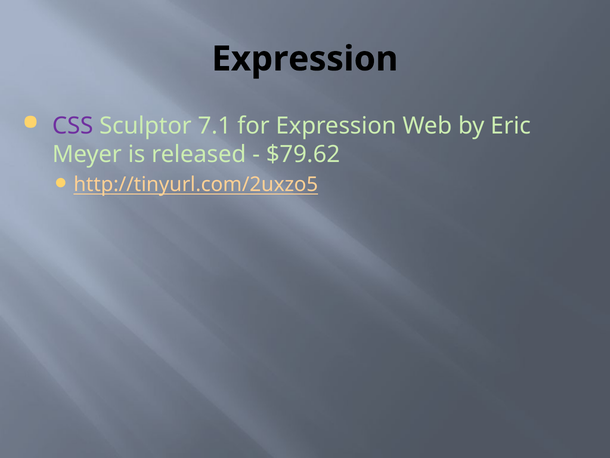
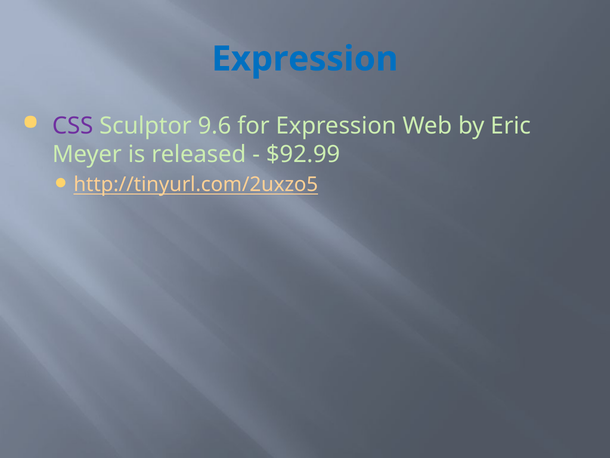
Expression colour: black -> blue (305, 59)
7.1: 7.1 -> 9.6 (214, 126)
$79.62: $79.62 -> $92.99 (303, 154)
